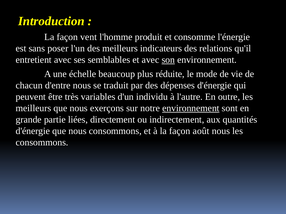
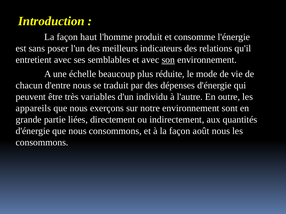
vent: vent -> haut (89, 37)
meilleurs: meilleurs -> appareils (33, 108)
environnement underline: present -> none (191, 108)
